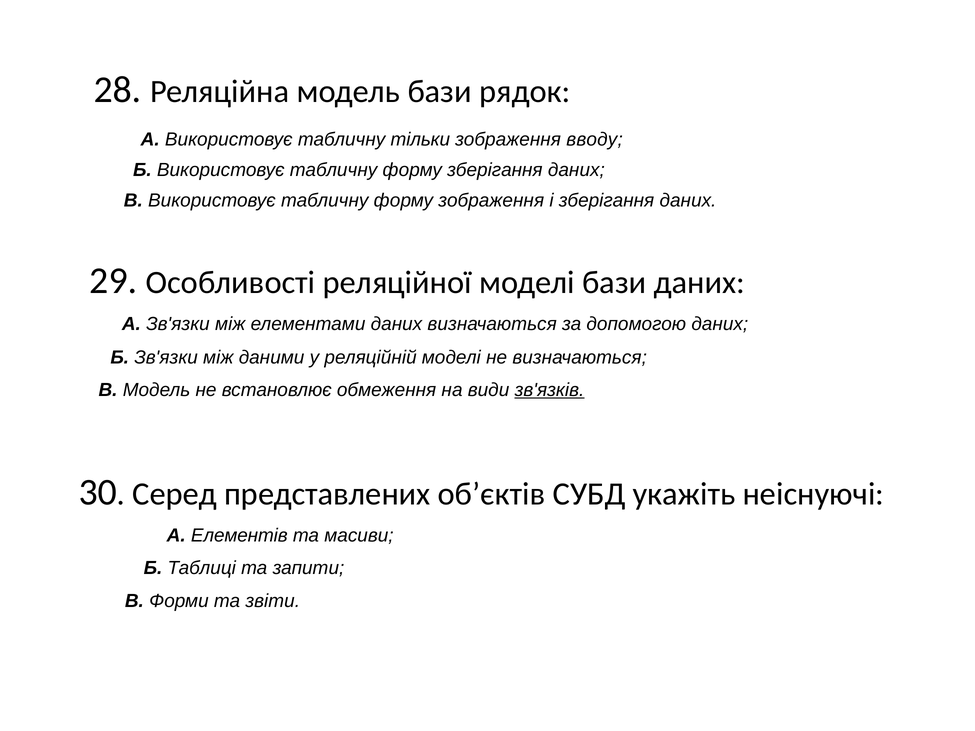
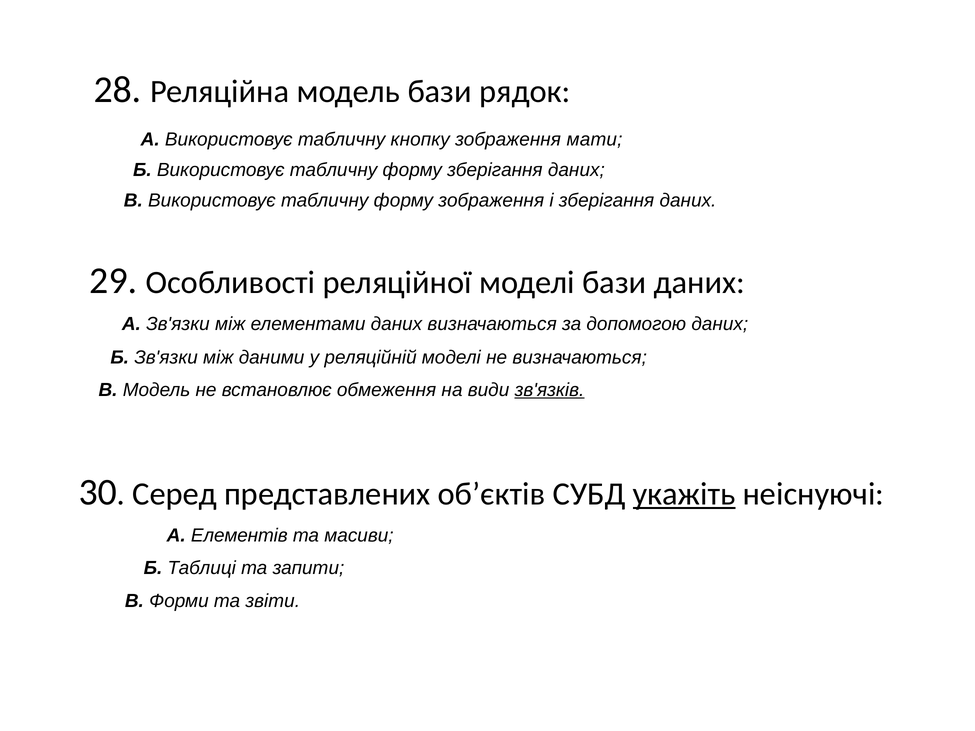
тільки: тільки -> кнопку (420, 140)
вводу: вводу -> мати (595, 140)
укажіть underline: none -> present (684, 494)
